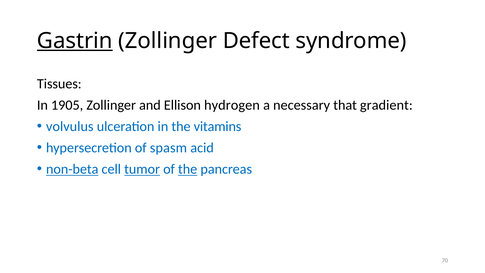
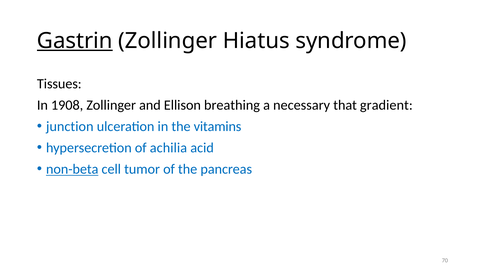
Defect: Defect -> Hiatus (256, 41)
1905: 1905 -> 1908 (67, 105)
hydrogen: hydrogen -> breathing (232, 105)
volvulus: volvulus -> junction (70, 127)
spasm: spasm -> achilia (168, 148)
tumor underline: present -> none (142, 169)
the underline: present -> none (188, 169)
